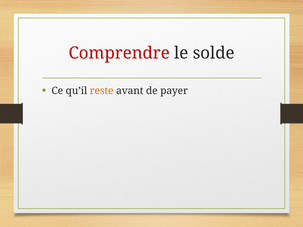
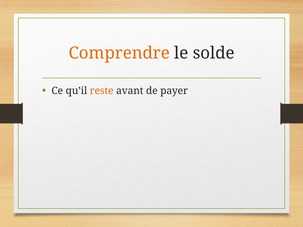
Comprendre colour: red -> orange (119, 53)
